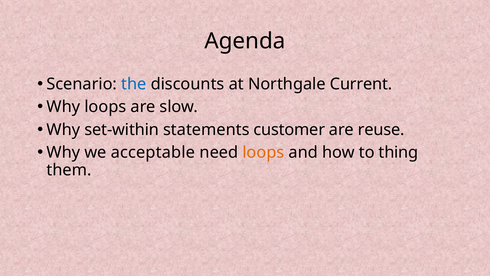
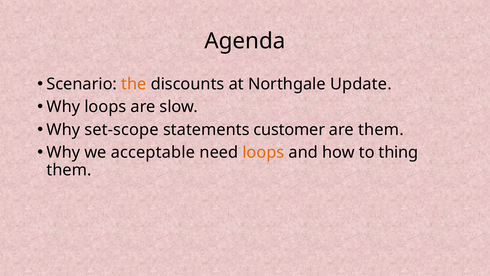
the colour: blue -> orange (134, 84)
Current: Current -> Update (361, 84)
set-within: set-within -> set-scope (122, 129)
are reuse: reuse -> them (381, 129)
